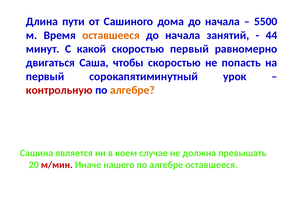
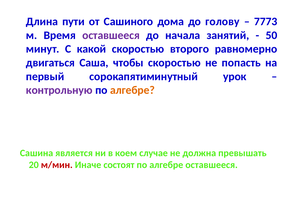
дома до начала: начала -> голову (222, 22)
5500: 5500 -> 7773 (266, 22)
оставшееся colour: orange -> purple (111, 35)
44: 44 -> 50 (271, 35)
скоростью первый: первый -> второго (190, 49)
контрольную colour: red -> purple (59, 90)
нашего: нашего -> состоят (119, 165)
